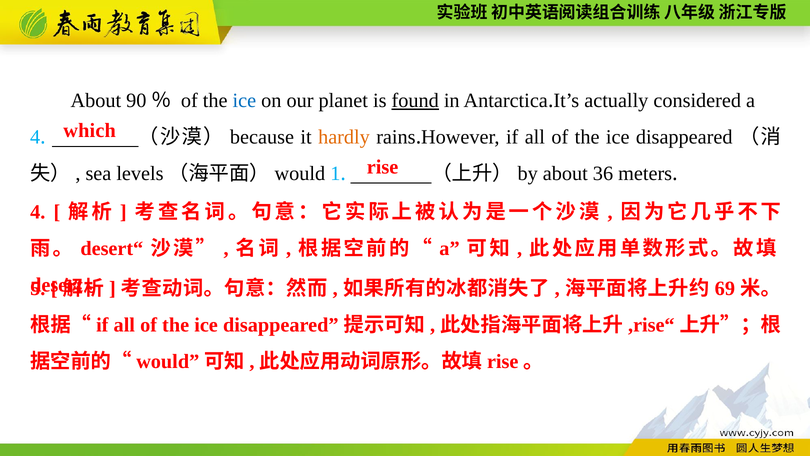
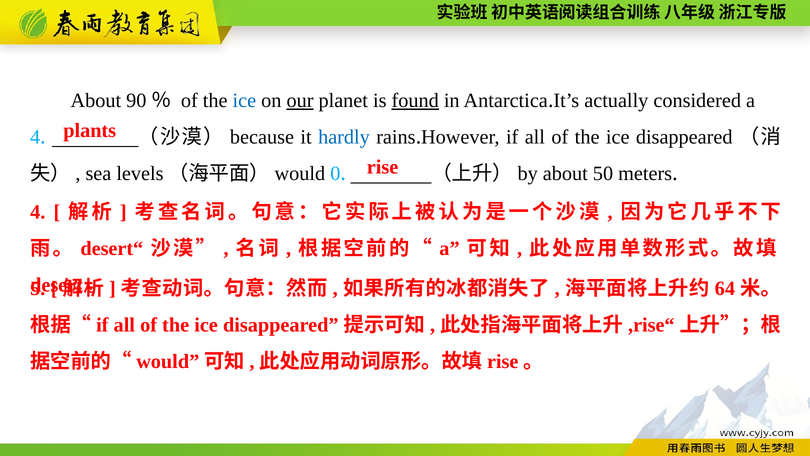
our underline: none -> present (300, 100)
which: which -> plants (90, 131)
hardly colour: orange -> blue (344, 137)
1: 1 -> 0 (335, 173)
36: 36 -> 50 (603, 173)
69: 69 -> 64 (725, 288)
